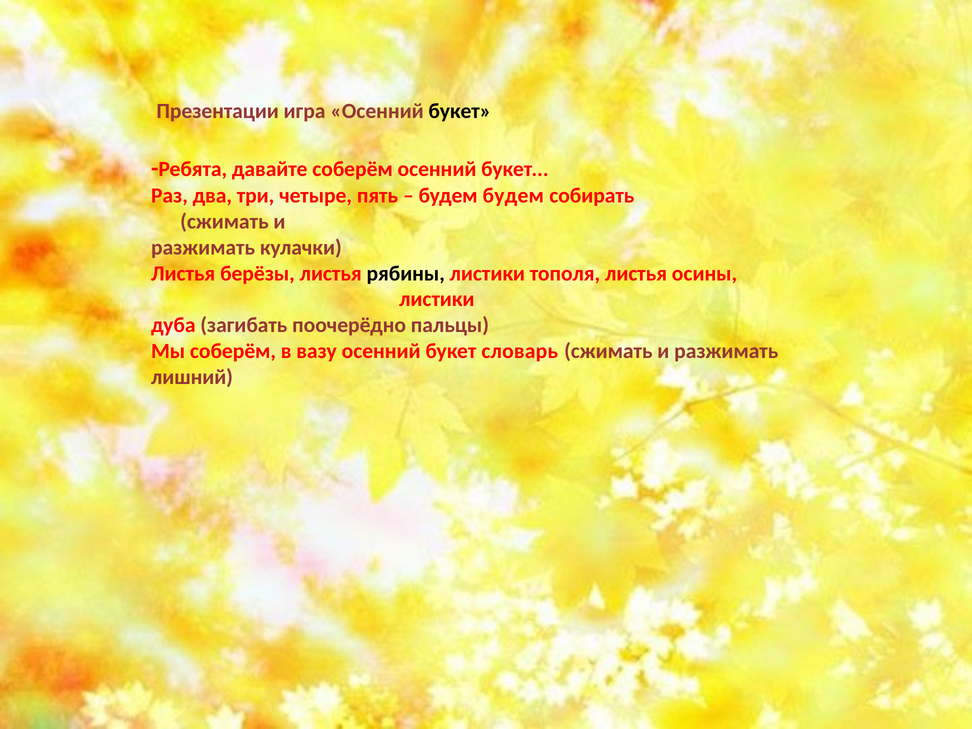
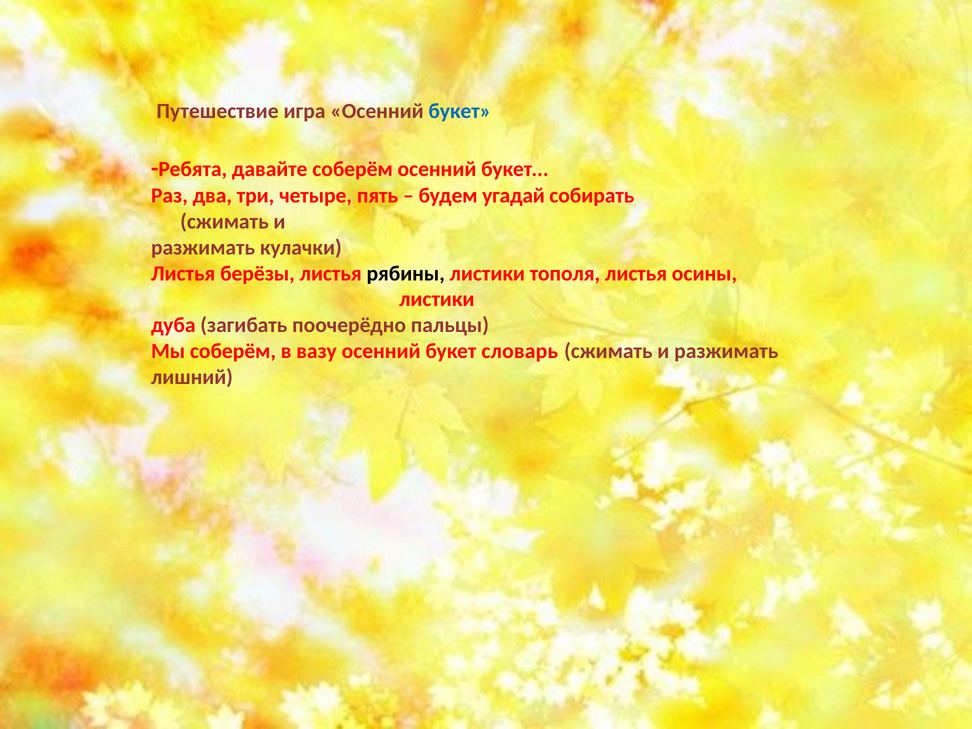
Презентации: Презентации -> Путешествие (218, 111)
букет colour: black -> blue (460, 111)
будем будем: будем -> угадай (514, 196)
